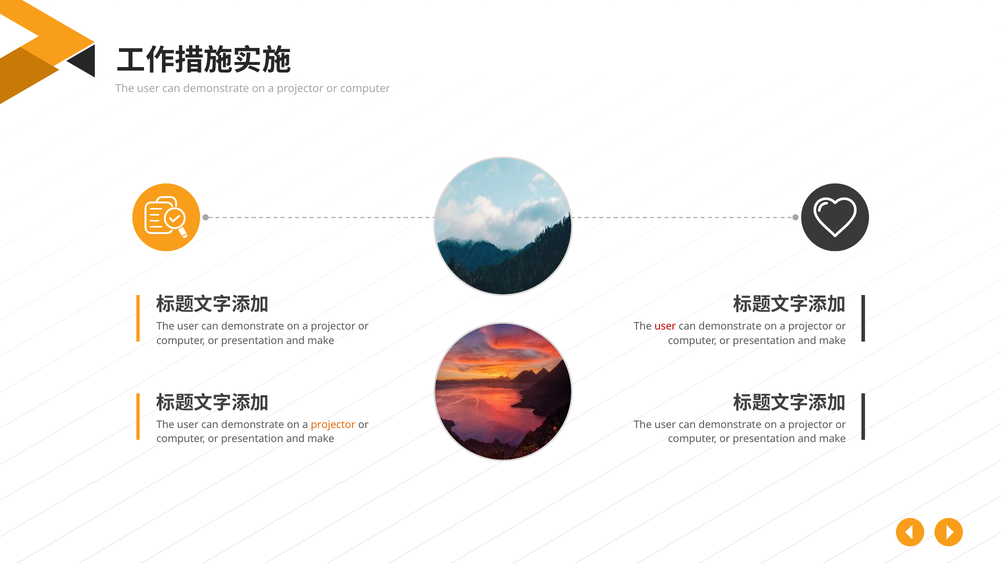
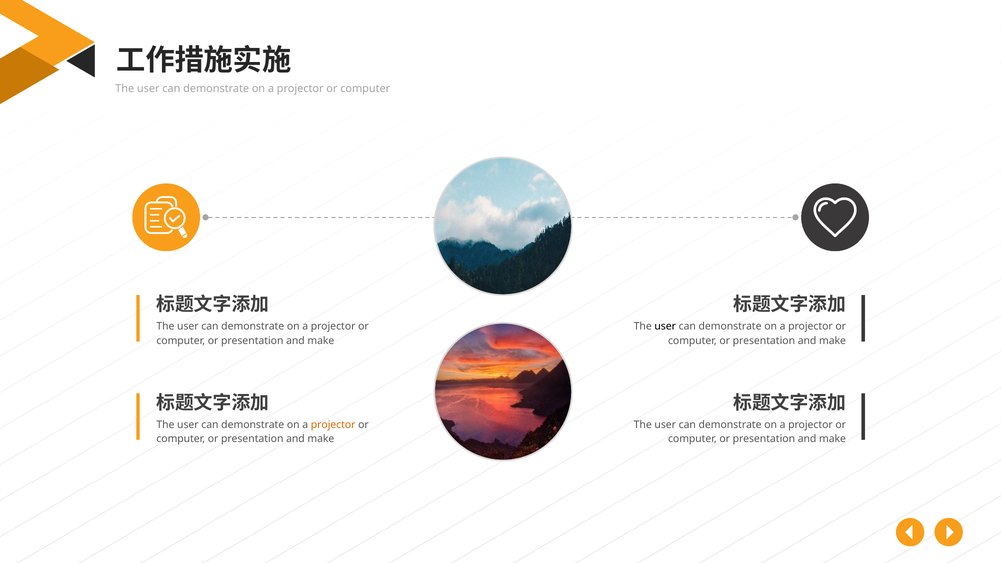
user colour: red -> black (665, 326)
